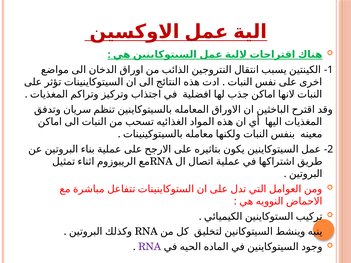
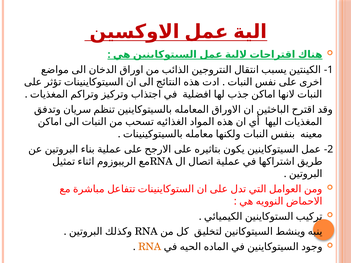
RNA colour: purple -> orange (150, 247)
